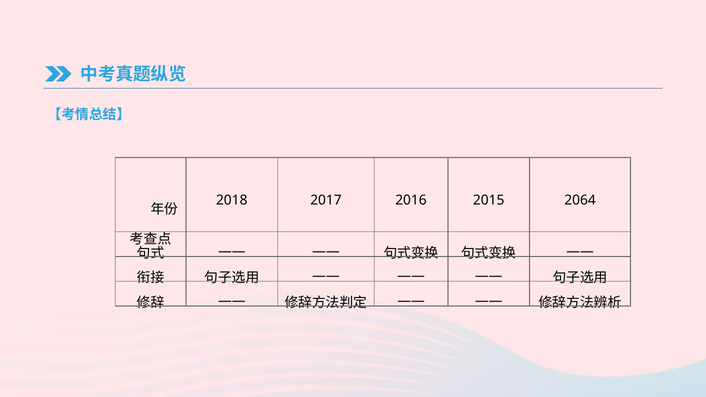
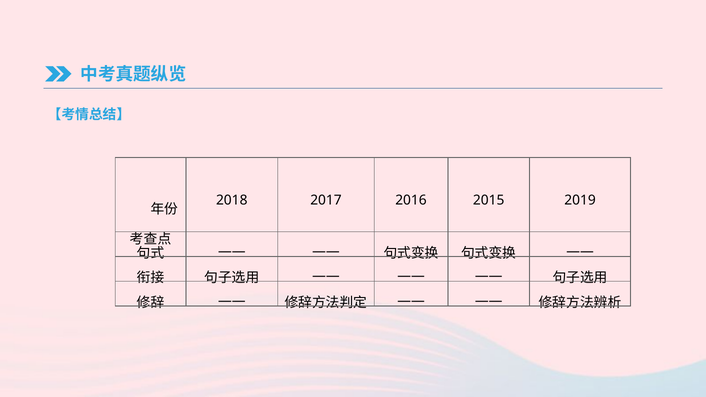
2064: 2064 -> 2019 (580, 200)
